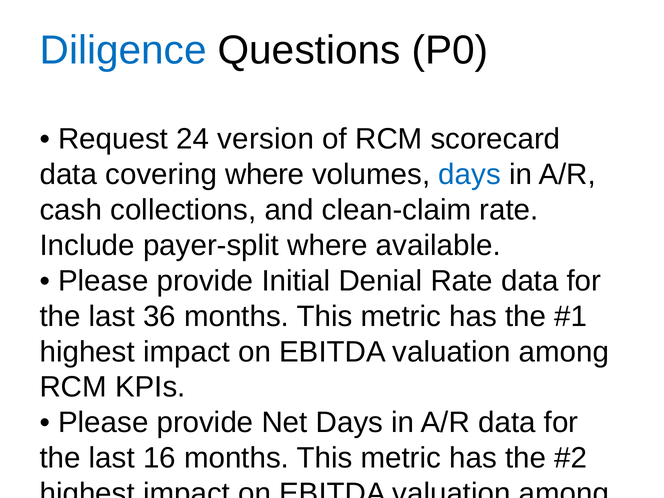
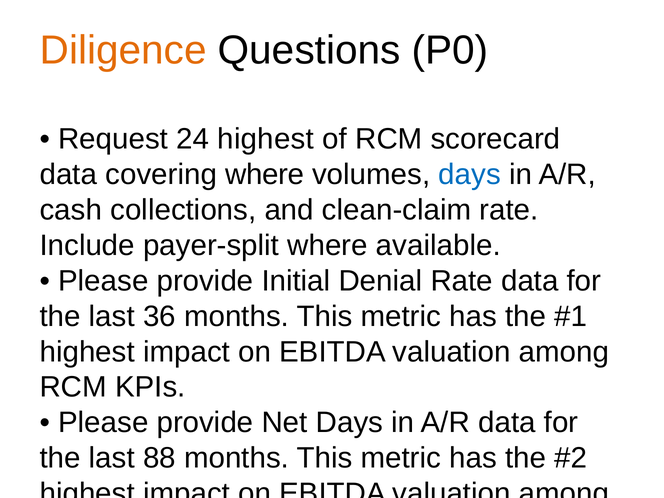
Diligence colour: blue -> orange (123, 50)
24 version: version -> highest (266, 139)
16: 16 -> 88 (159, 458)
